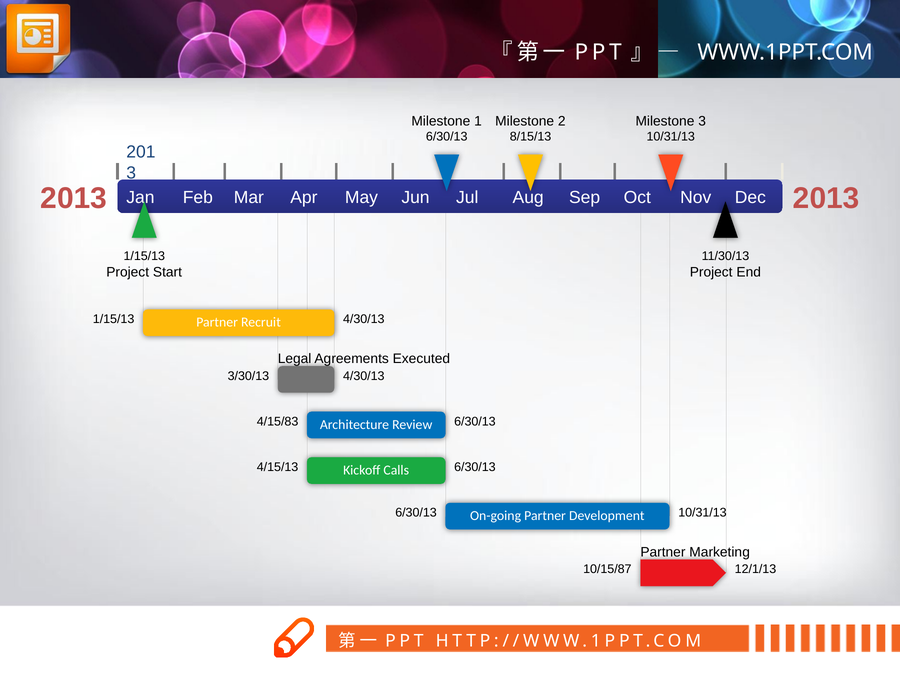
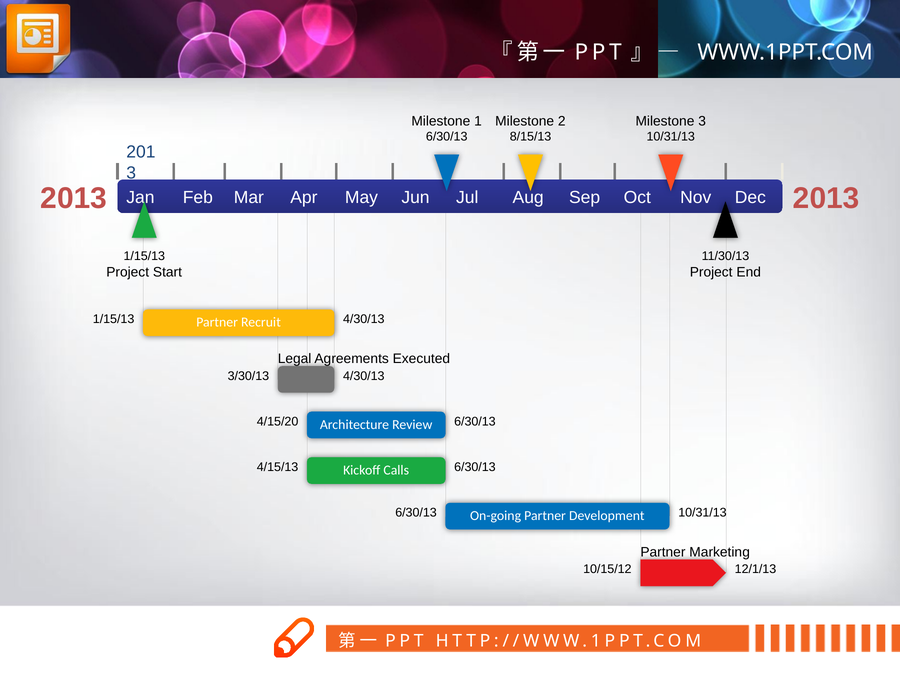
4/15/83: 4/15/83 -> 4/15/20 (278, 422)
10/15/87: 10/15/87 -> 10/15/12 (607, 569)
